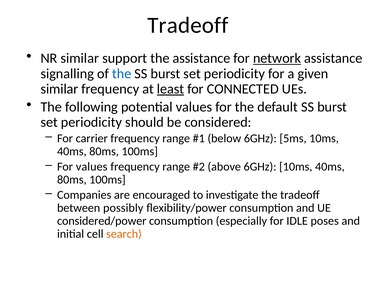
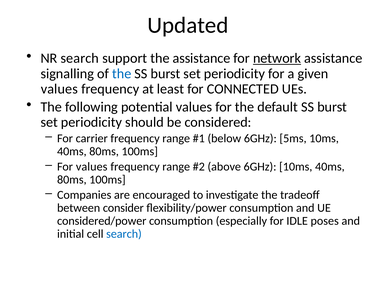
Tradeoff: Tradeoff -> Updated (188, 25)
NR similar: similar -> search (80, 58)
similar: similar -> values (59, 89)
least underline: present -> none (171, 89)
possibly: possibly -> consider (123, 208)
search colour: orange -> blue (124, 234)
